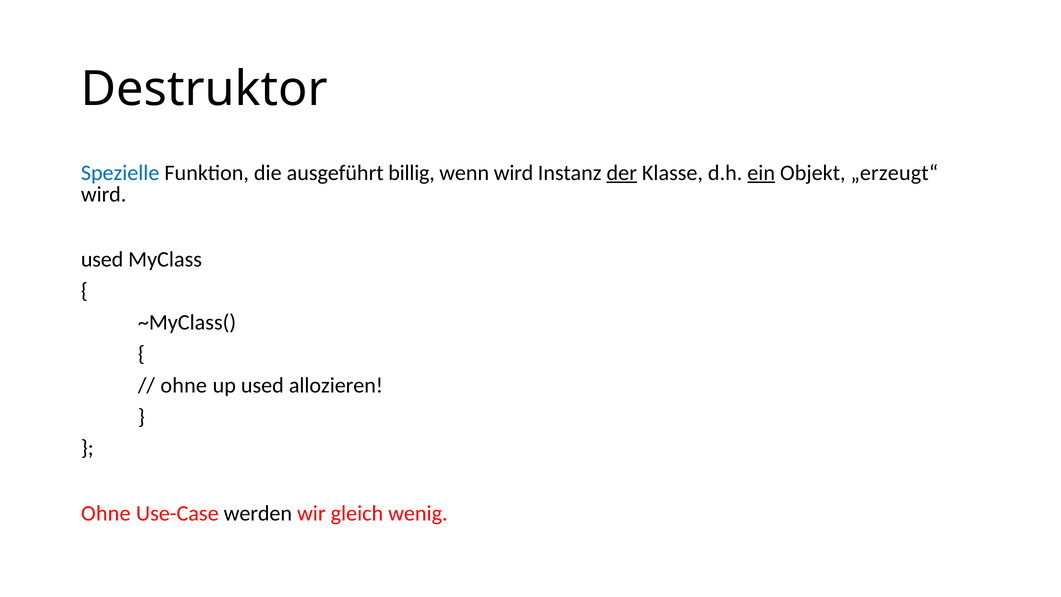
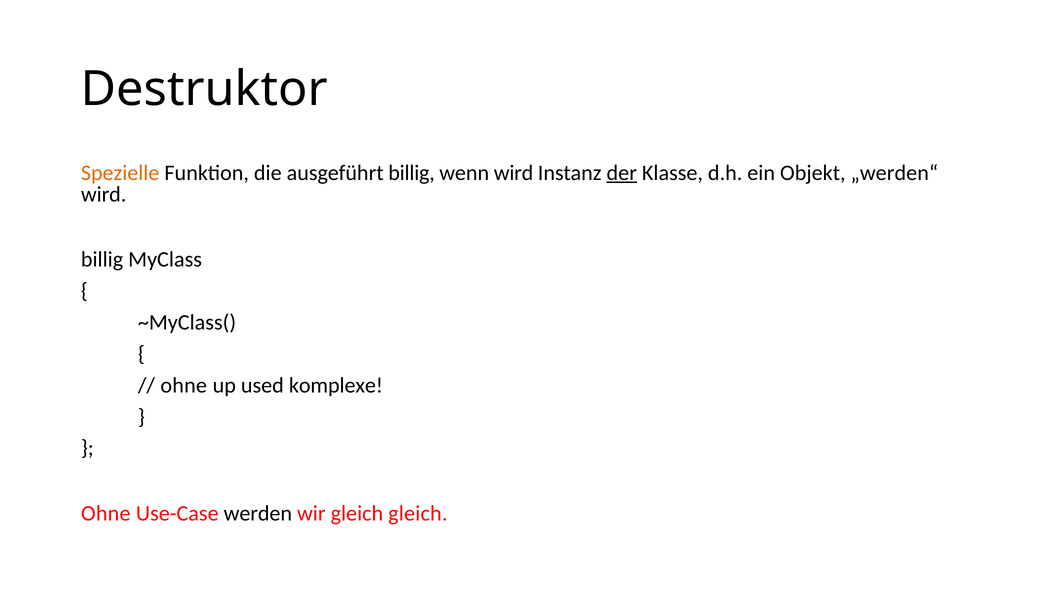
Spezielle colour: blue -> orange (120, 173)
ein underline: present -> none (761, 173)
„erzeugt“: „erzeugt“ -> „werden“ (894, 173)
used: used -> billig (102, 259)
allozieren: allozieren -> komplexe (336, 385)
gleich wenig: wenig -> gleich (418, 513)
